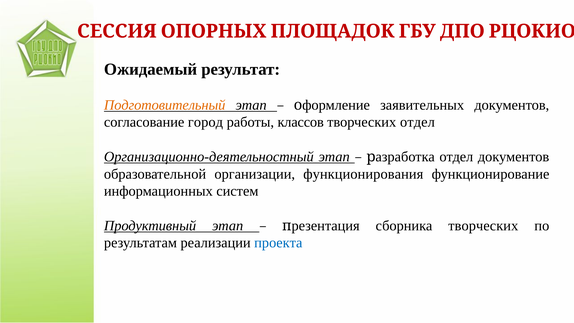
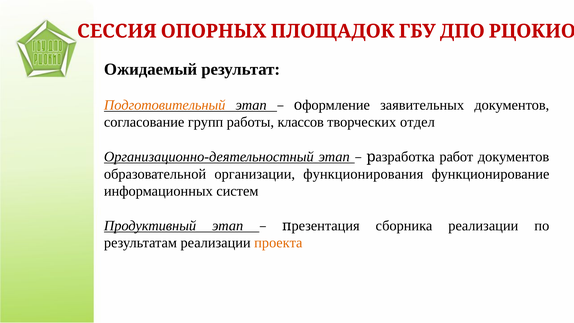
город: город -> групп (206, 122)
отдел: отдел -> работ (456, 157)
сборника творческих: творческих -> реализации (483, 226)
проекта colour: blue -> orange (278, 243)
